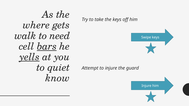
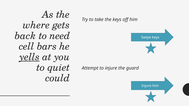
walk: walk -> back (25, 36)
bars underline: present -> none (47, 47)
know: know -> could (58, 78)
